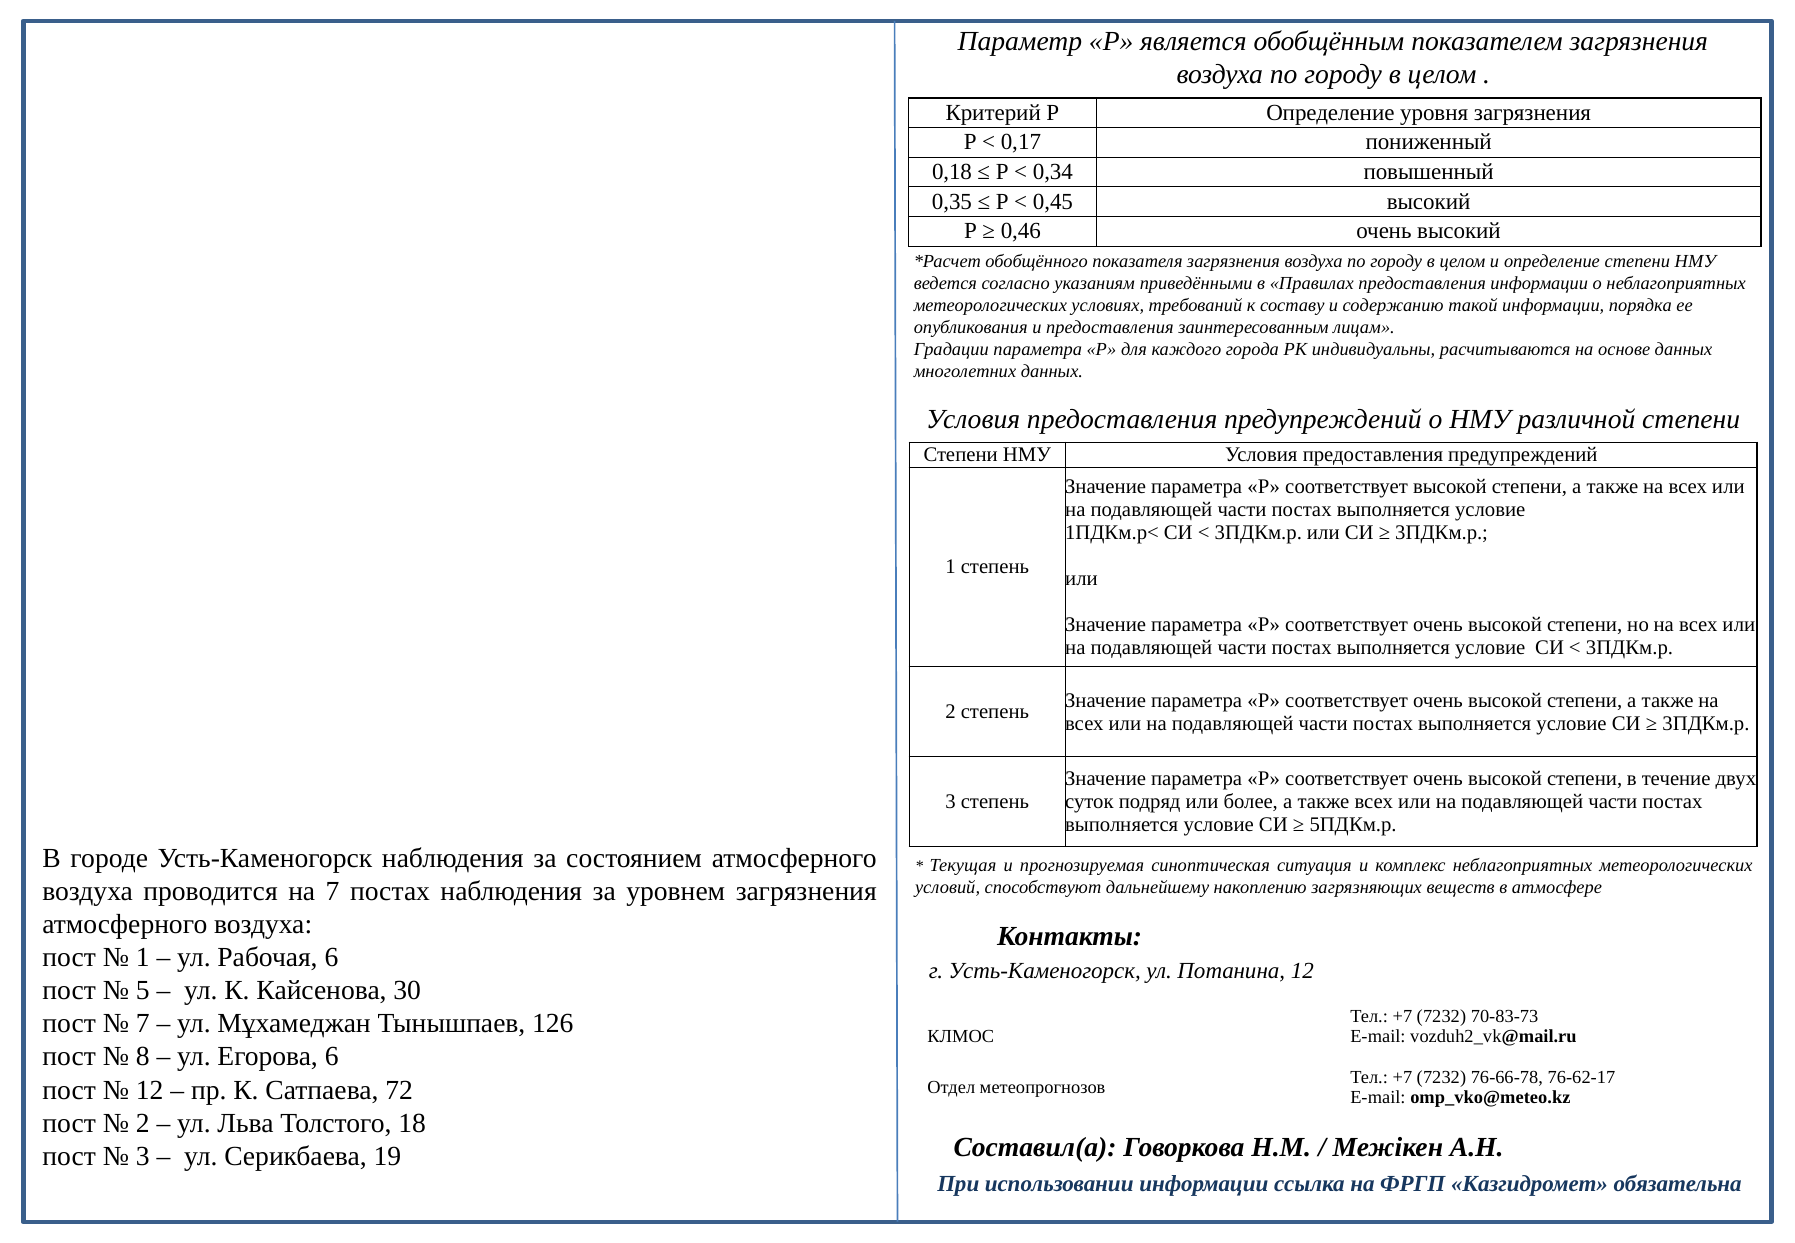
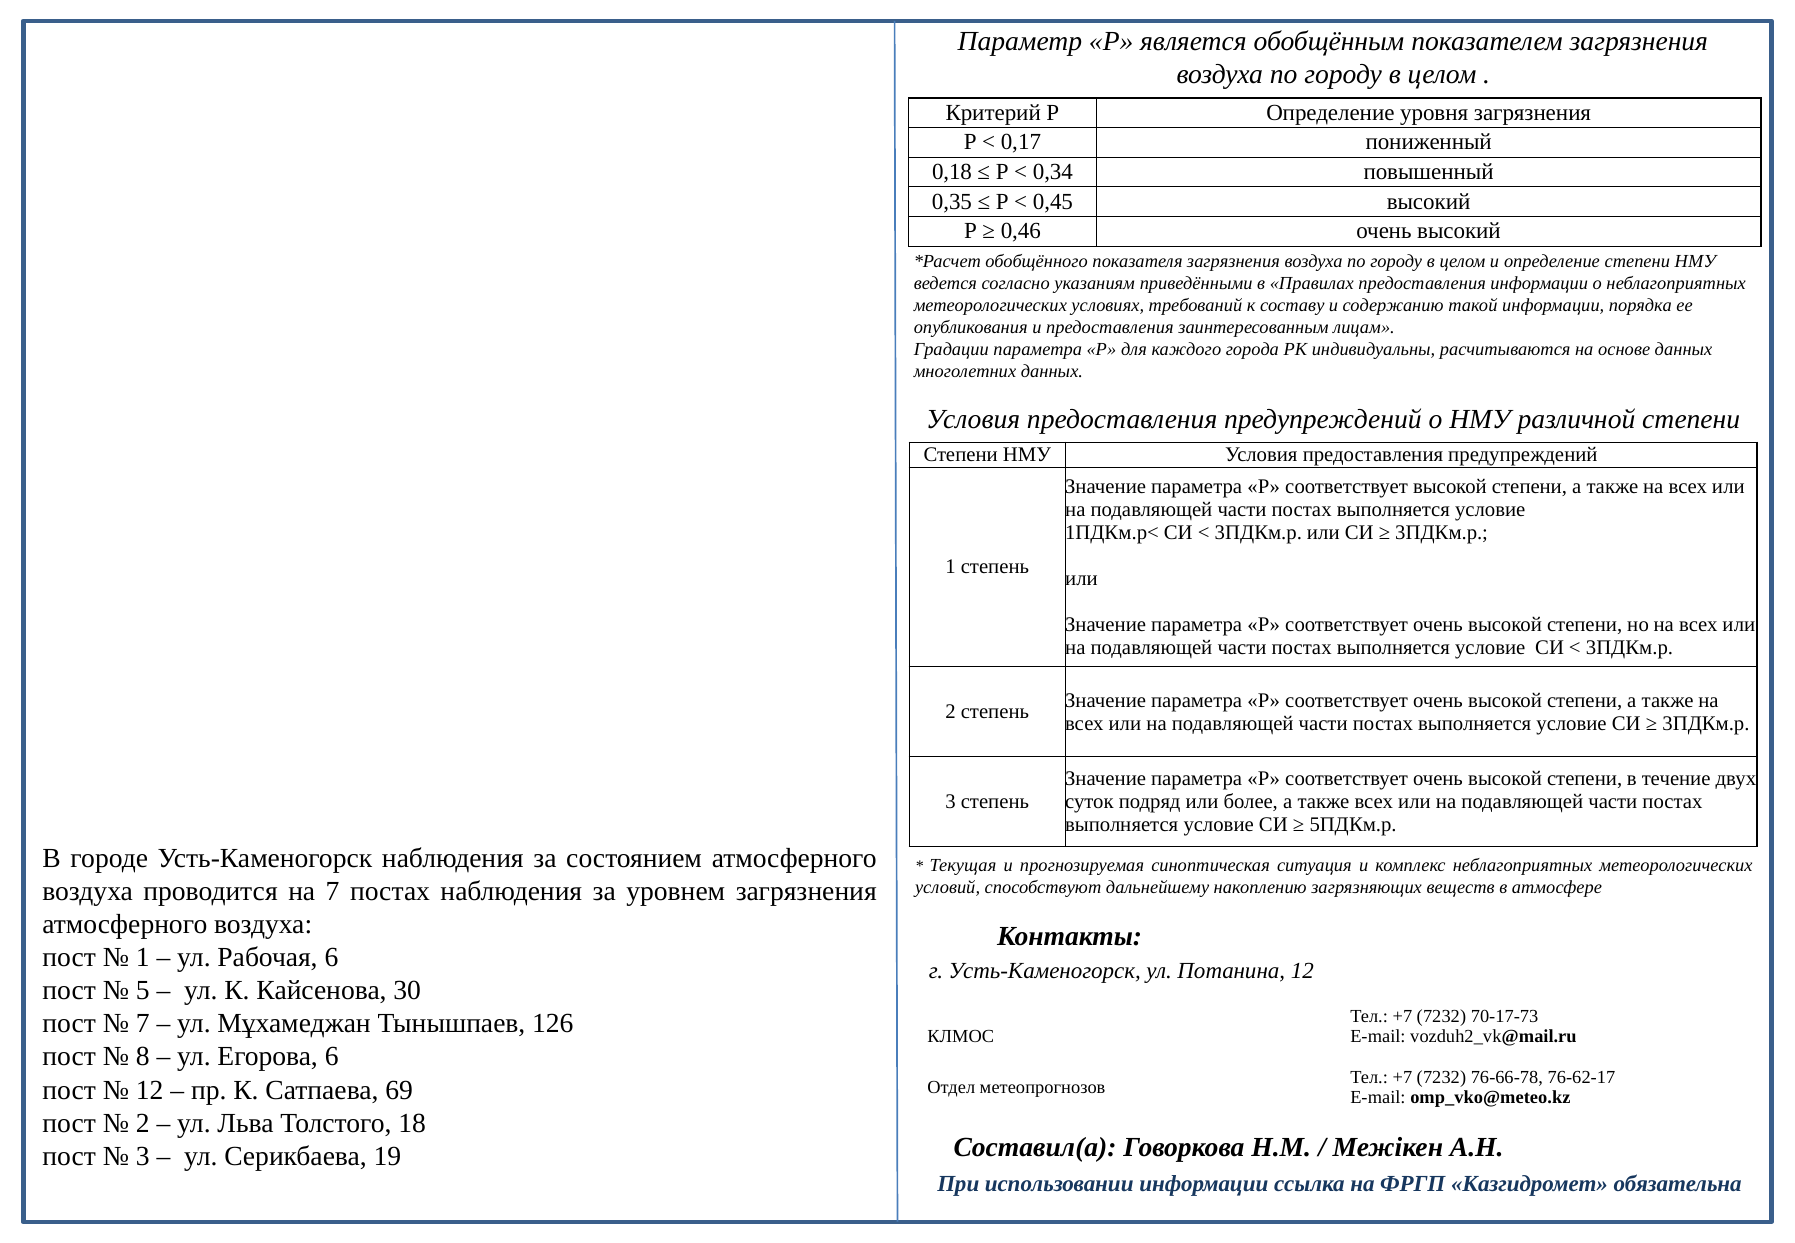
70-83-73: 70-83-73 -> 70-17-73 (1505, 1016)
72: 72 -> 69 (399, 1090)
